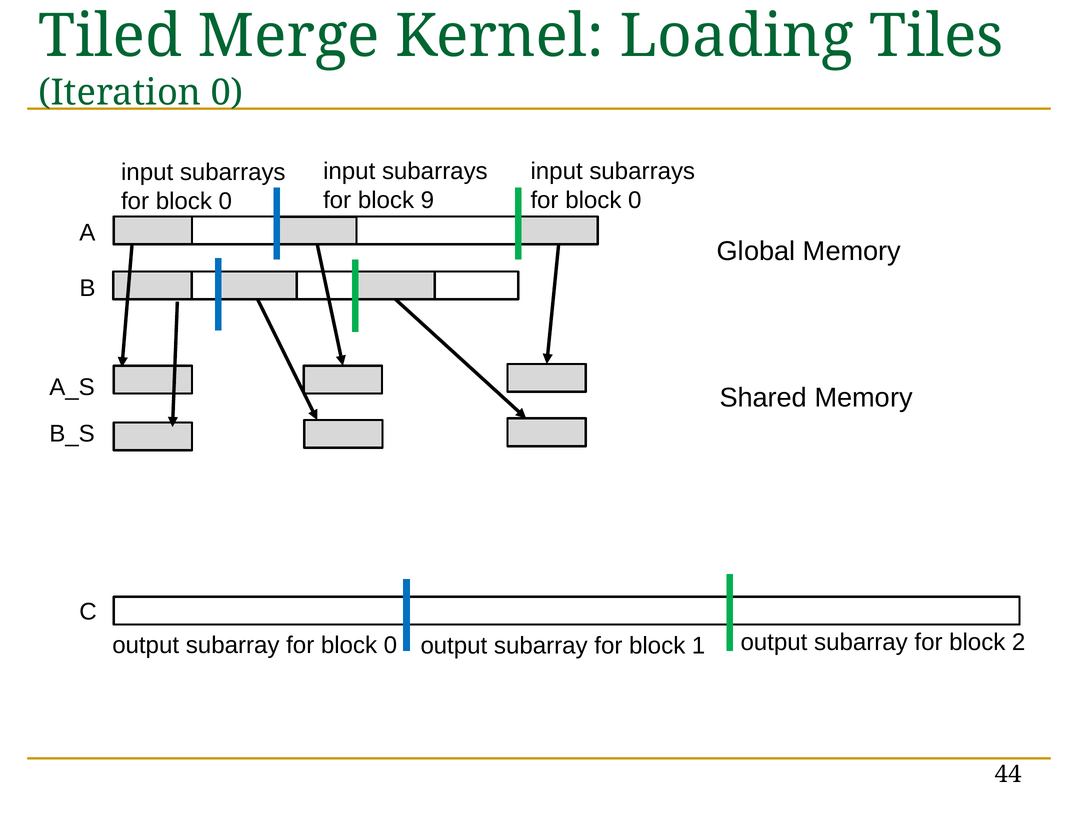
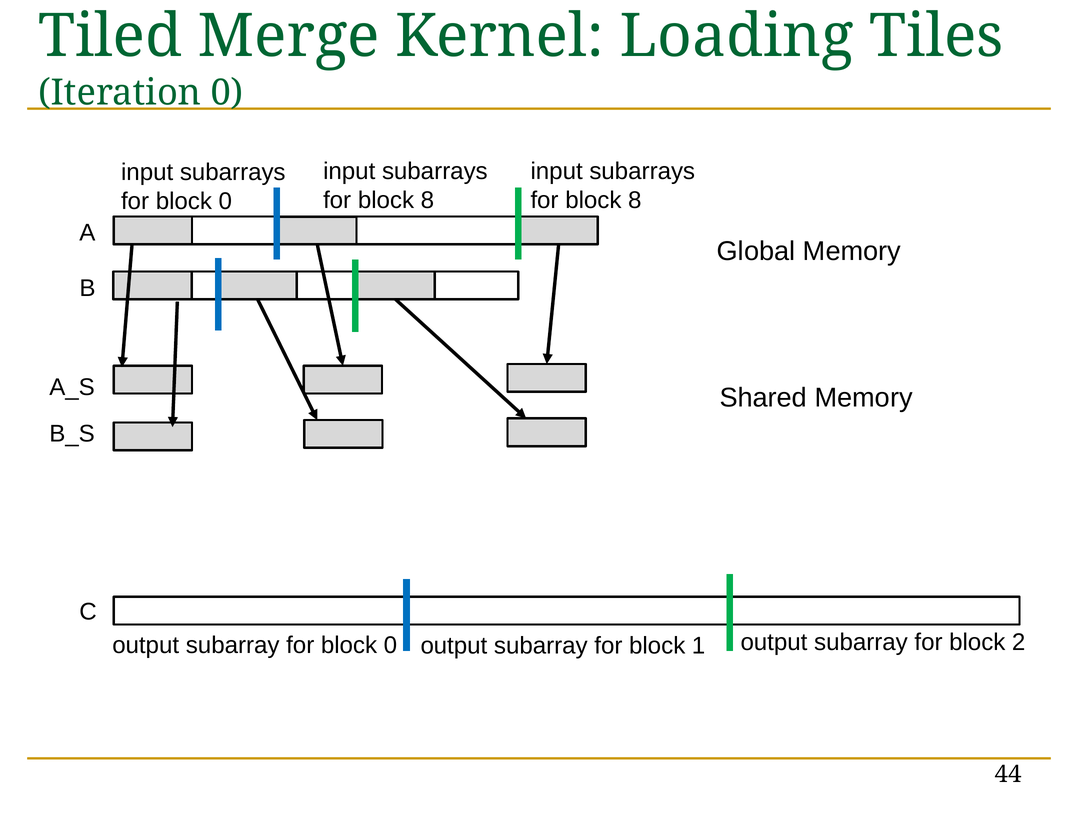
9: 9 -> 8 (427, 200)
0: 0 -> 8 (635, 200)
